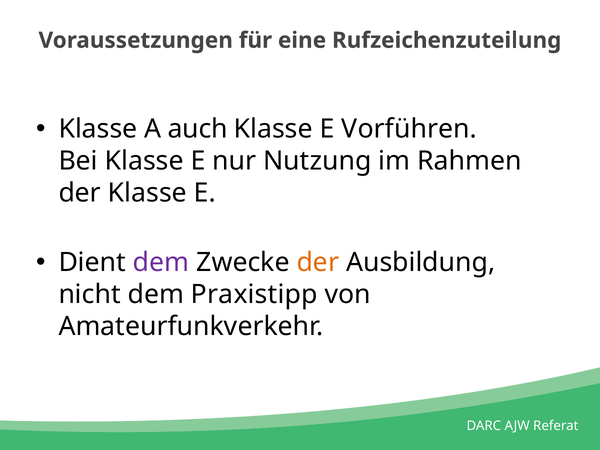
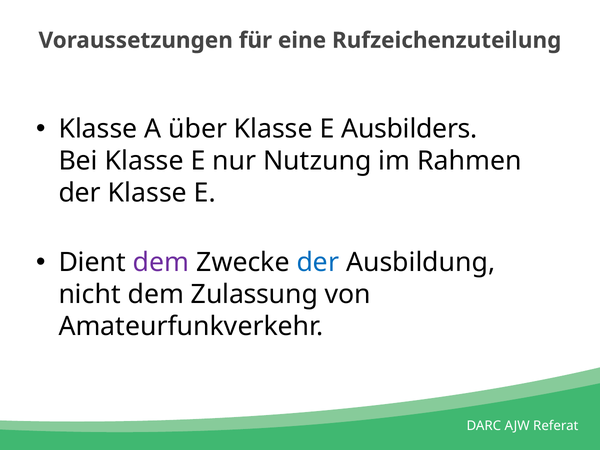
auch: auch -> über (198, 129)
Vorführen: Vorführen -> Ausbilders (409, 129)
der colour: orange -> blue (318, 263)
Praxistipp: Praxistipp -> Zulassung (254, 295)
